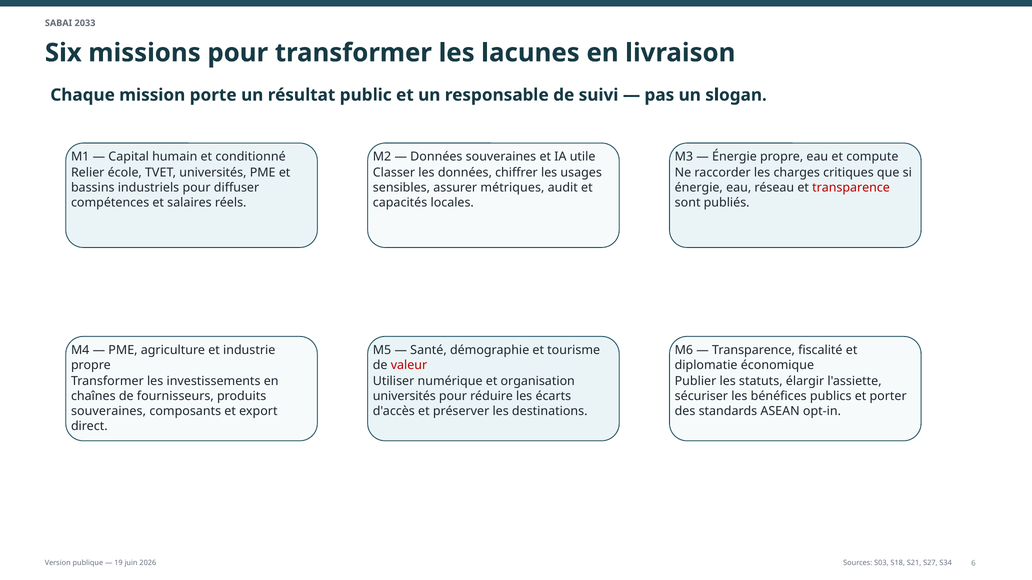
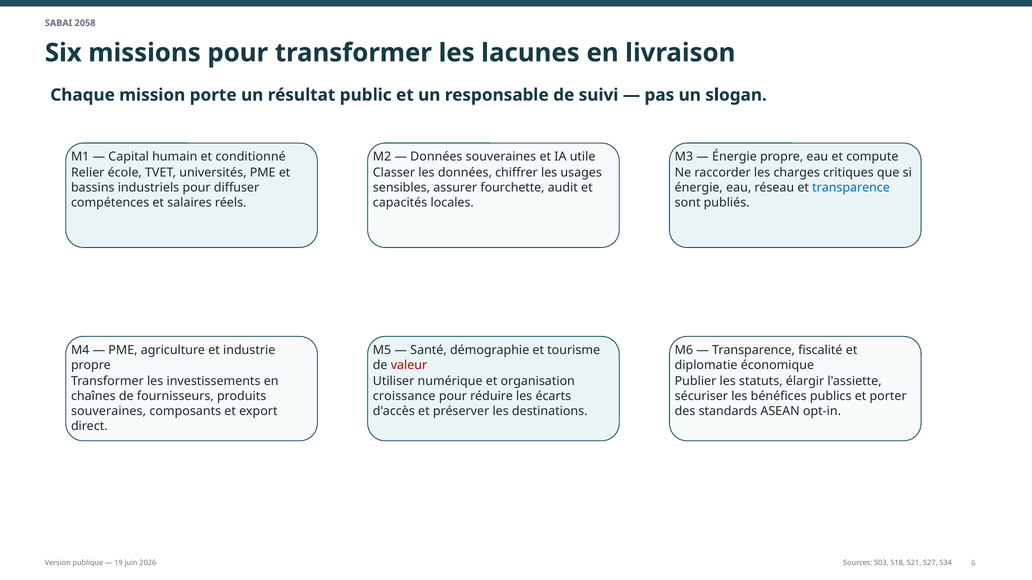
2033: 2033 -> 2058 (85, 23)
métriques: métriques -> fourchette (512, 188)
transparence colour: red -> blue (851, 188)
universités: universités -> croissance (404, 396)
